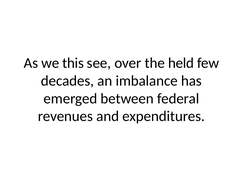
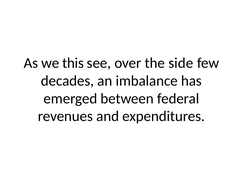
held: held -> side (181, 63)
